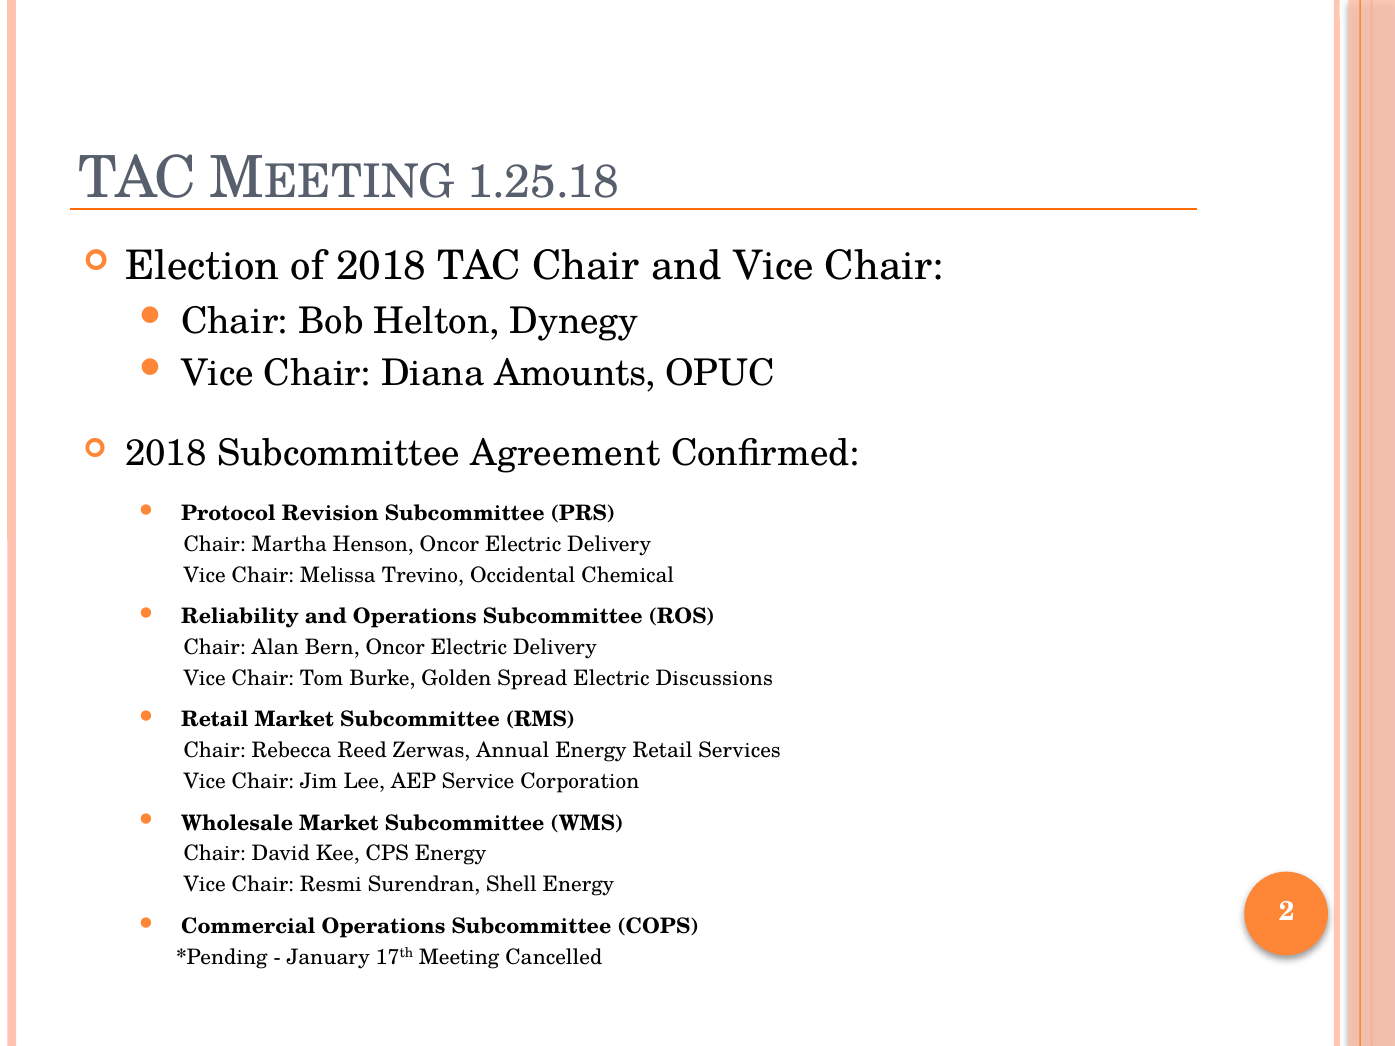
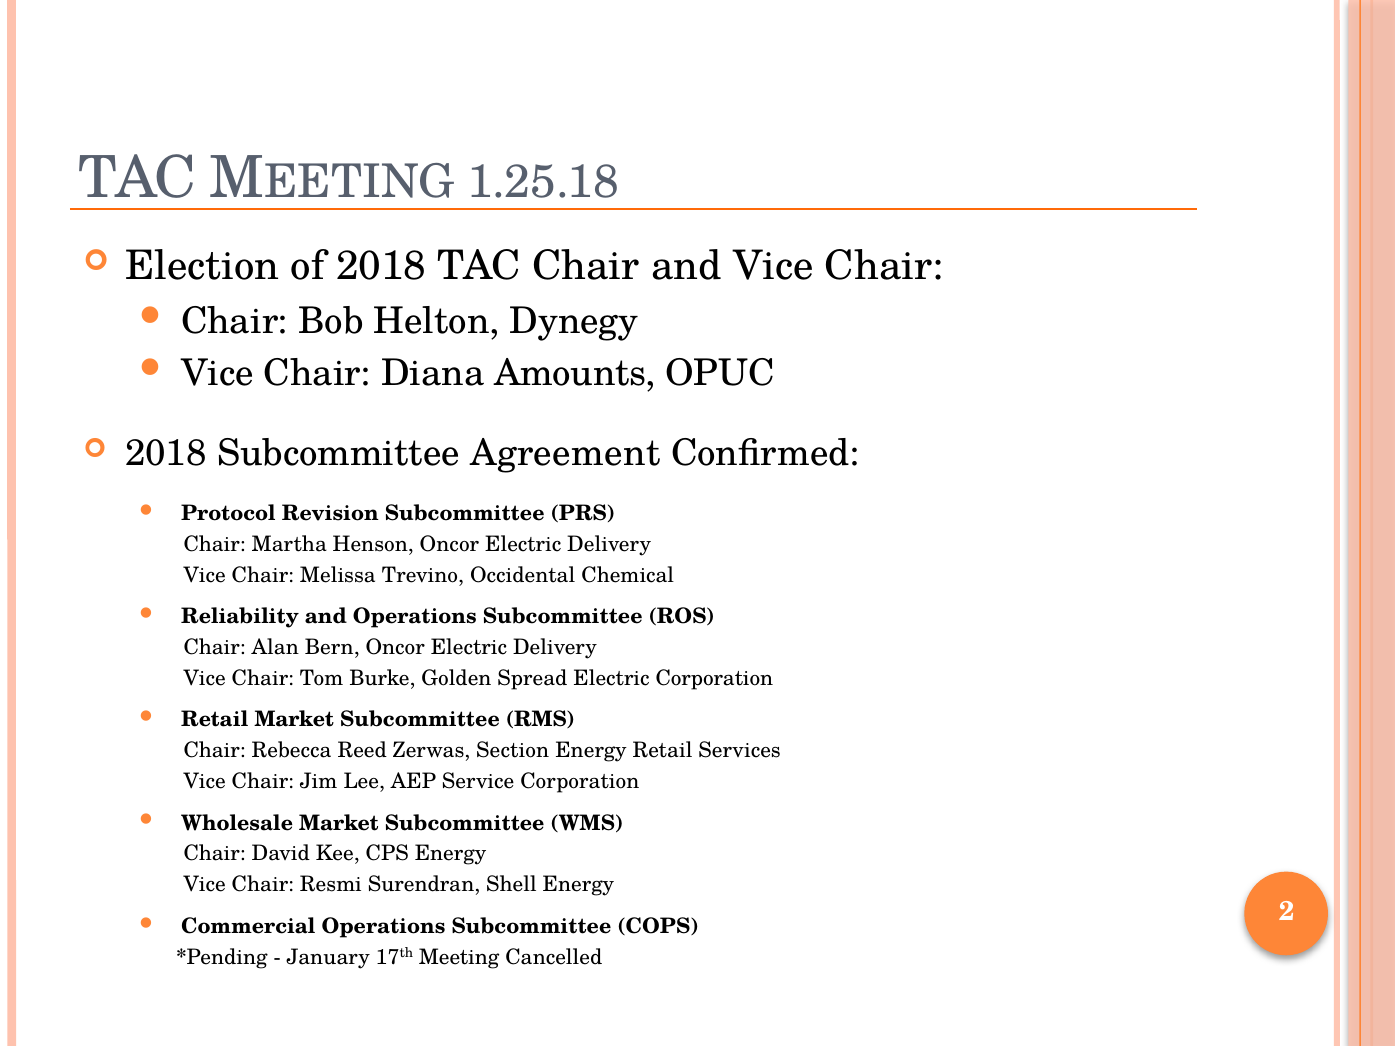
Electric Discussions: Discussions -> Corporation (714, 678)
Annual: Annual -> Section (513, 751)
